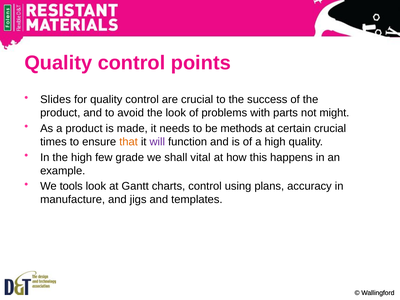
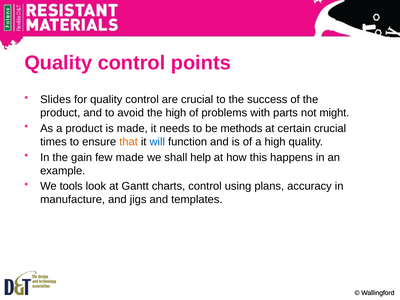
the look: look -> high (176, 113)
will colour: purple -> blue (157, 142)
the high: high -> gain (82, 157)
few grade: grade -> made (130, 157)
vital: vital -> help (201, 157)
